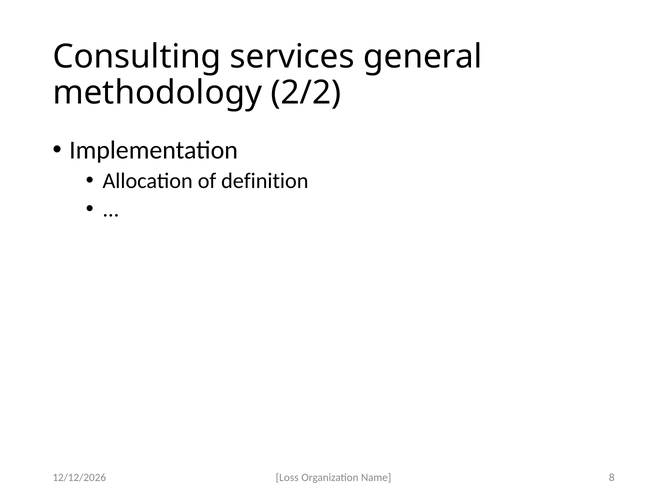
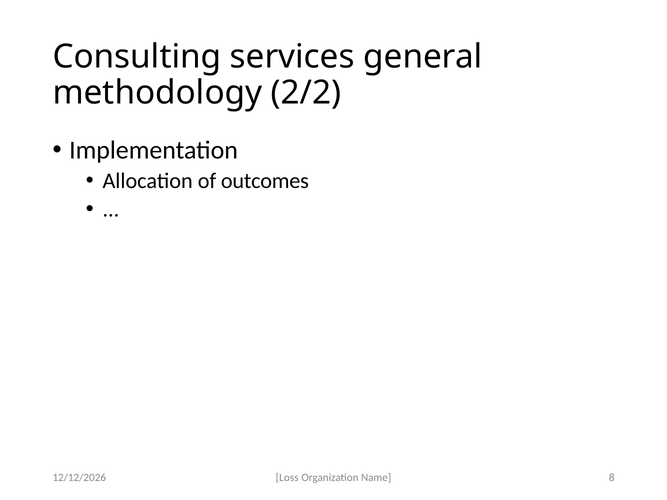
definition: definition -> outcomes (265, 181)
